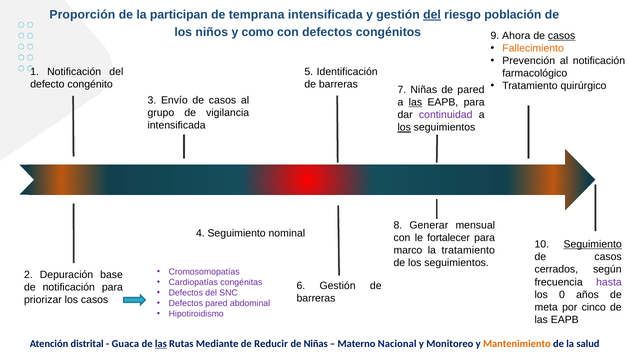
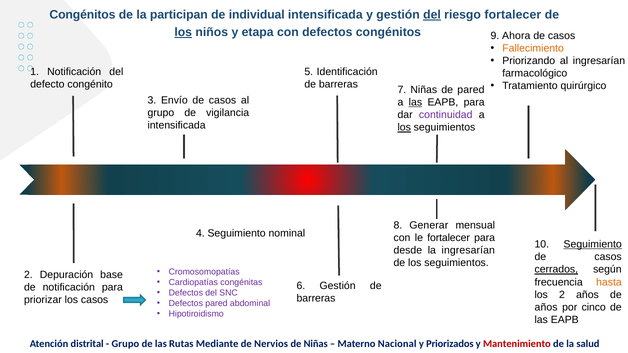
Proporción: Proporción -> Congénitos (82, 15)
temprana: temprana -> individual (257, 15)
riesgo población: población -> fortalecer (513, 15)
los underline: none -> present (183, 32)
como: como -> etapa (258, 32)
casos underline: present -> none (562, 36)
Prevención: Prevención -> Priorizando (529, 61)
al notificación: notificación -> ingresarían (599, 61)
marco: marco -> desde (408, 251)
la tratamiento: tratamiento -> ingresarían (468, 251)
cerrados underline: none -> present (556, 270)
hasta colour: purple -> orange (609, 282)
los 0: 0 -> 2 (562, 295)
meta: meta -> años (546, 307)
Guaca: Guaca -> Grupo (125, 344)
las underline: present -> none (161, 344)
Reducir: Reducir -> Nervios (271, 344)
Monitoreo: Monitoreo -> Priorizados (450, 344)
Mantenimiento colour: orange -> red (517, 344)
